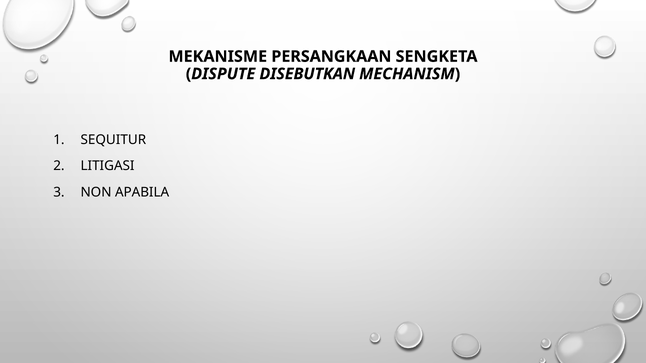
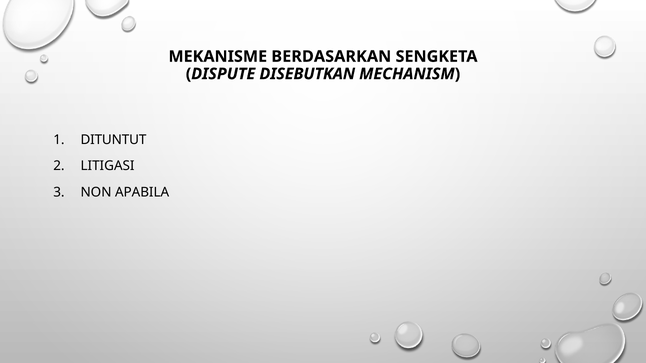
PERSANGKAAN: PERSANGKAAN -> BERDASARKAN (331, 57)
SEQUITUR: SEQUITUR -> DITUNTUT (113, 140)
